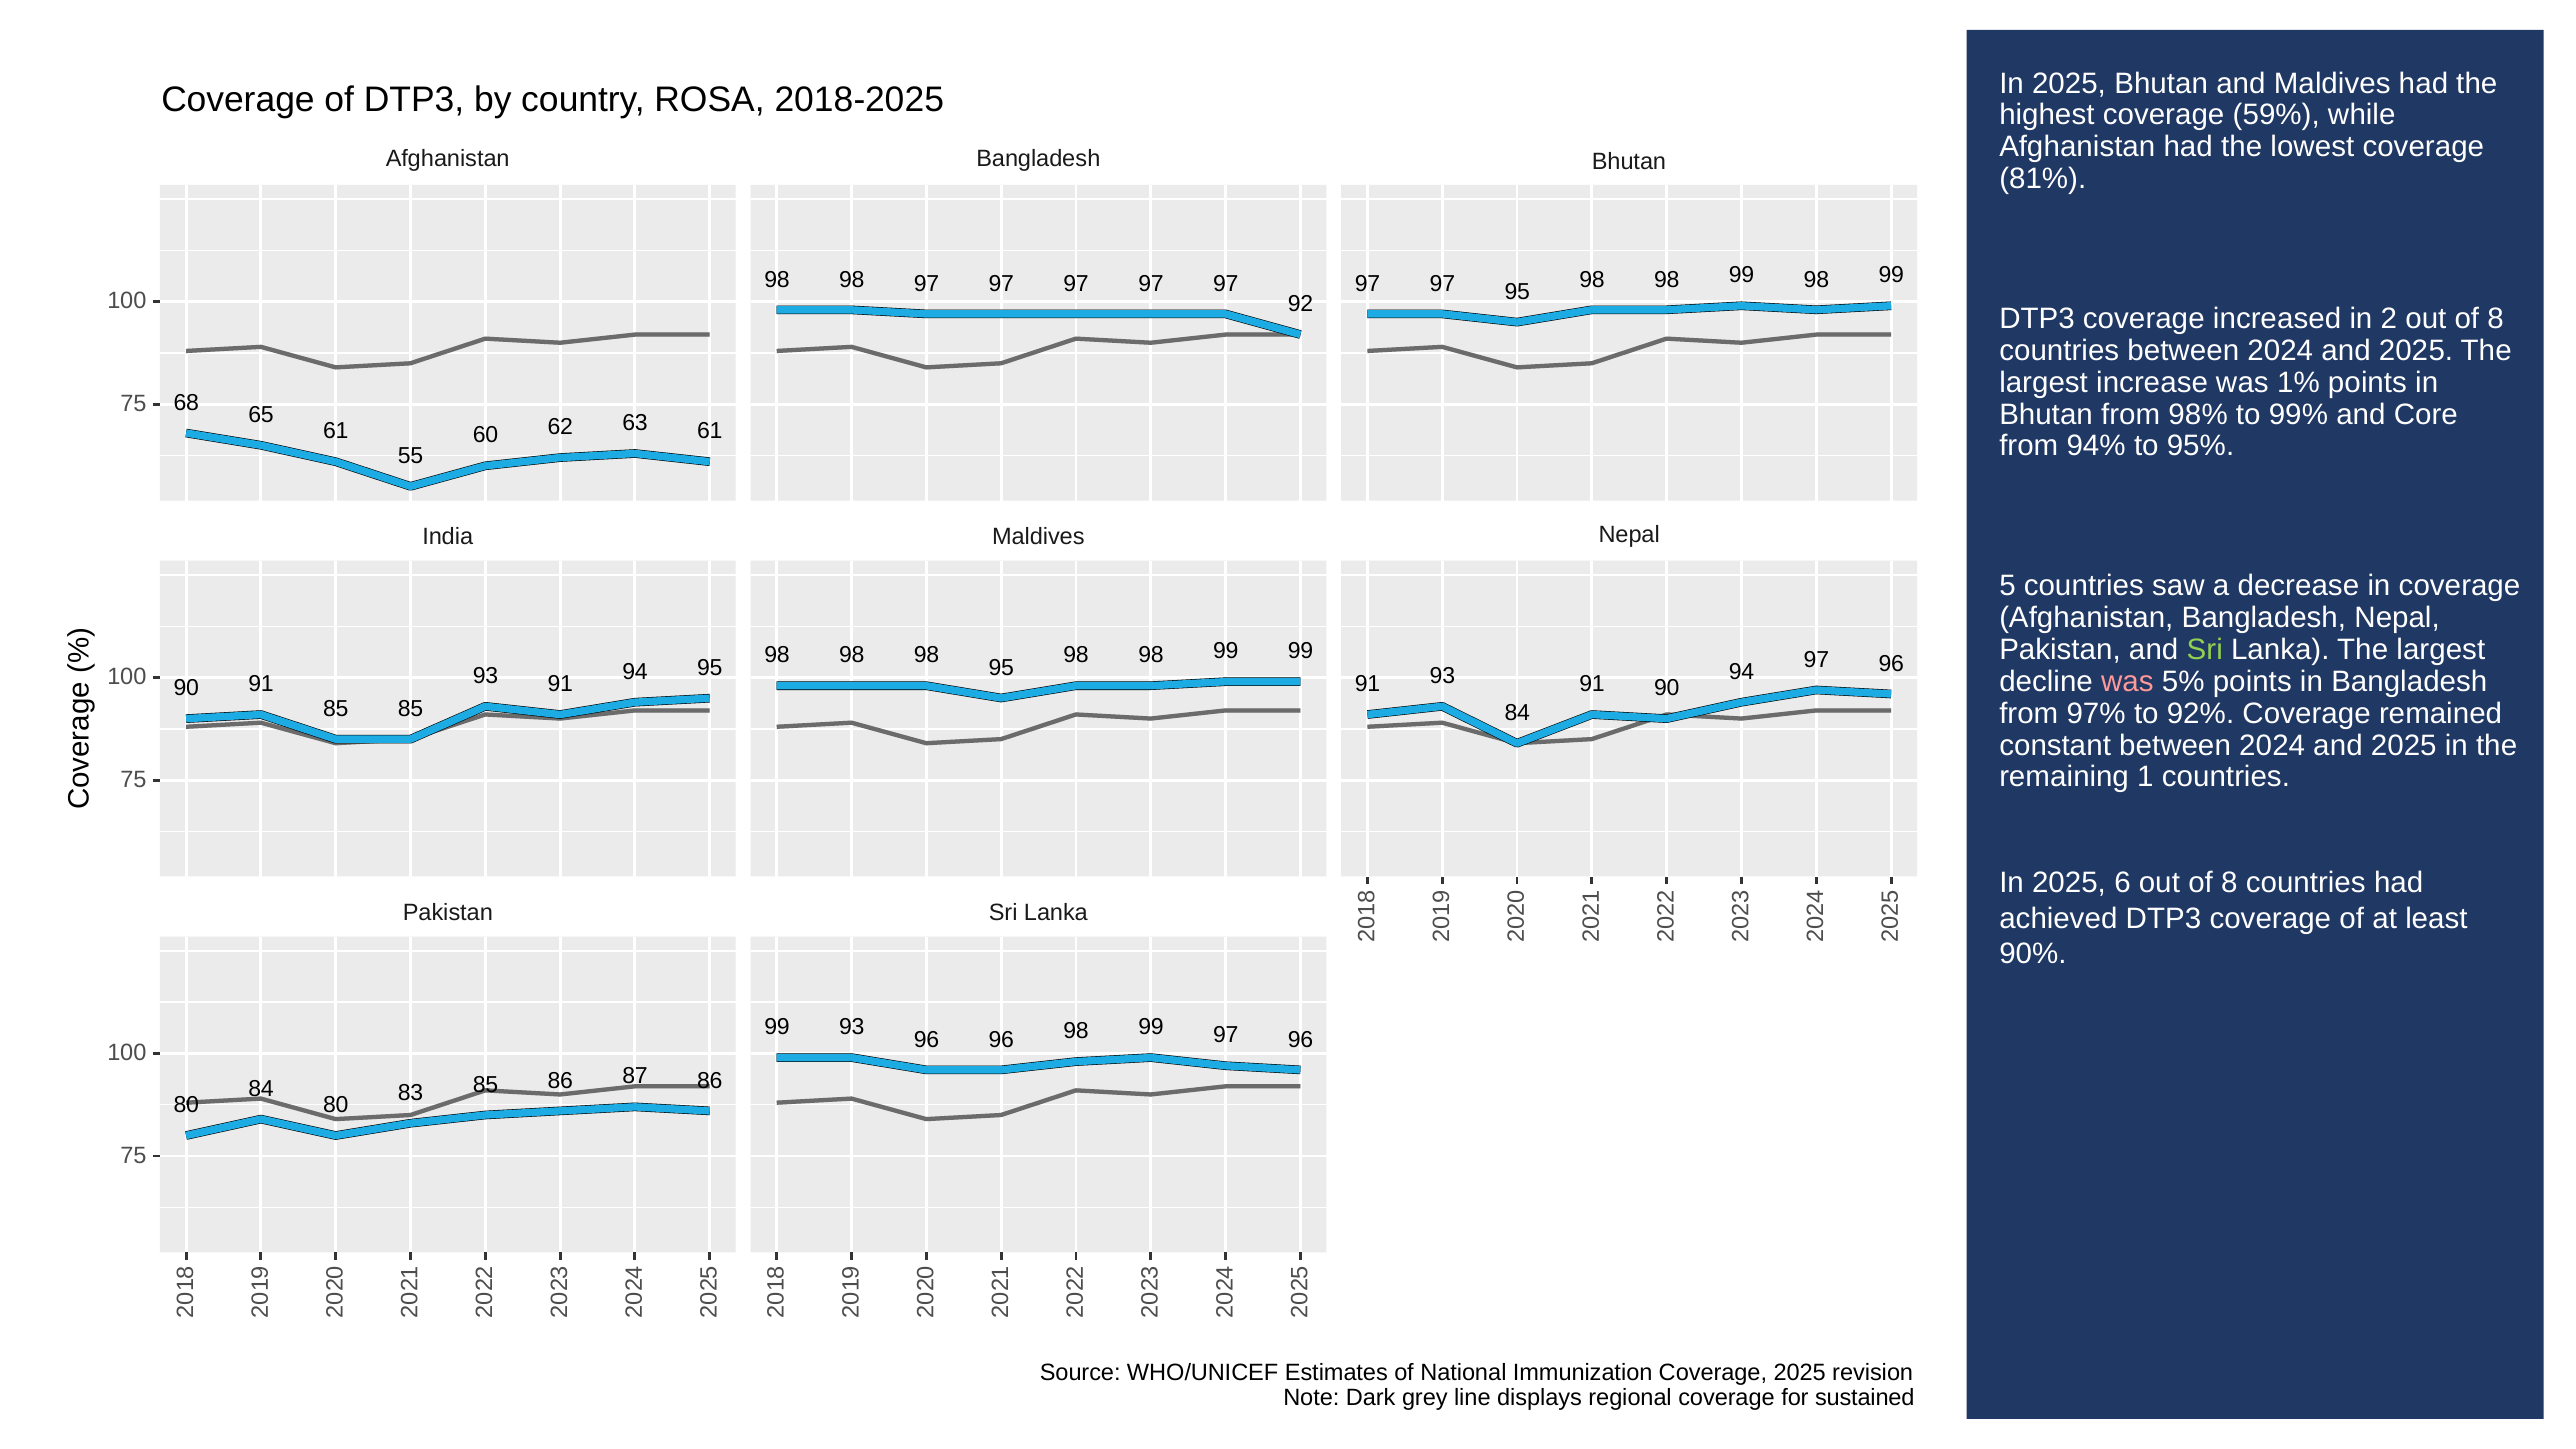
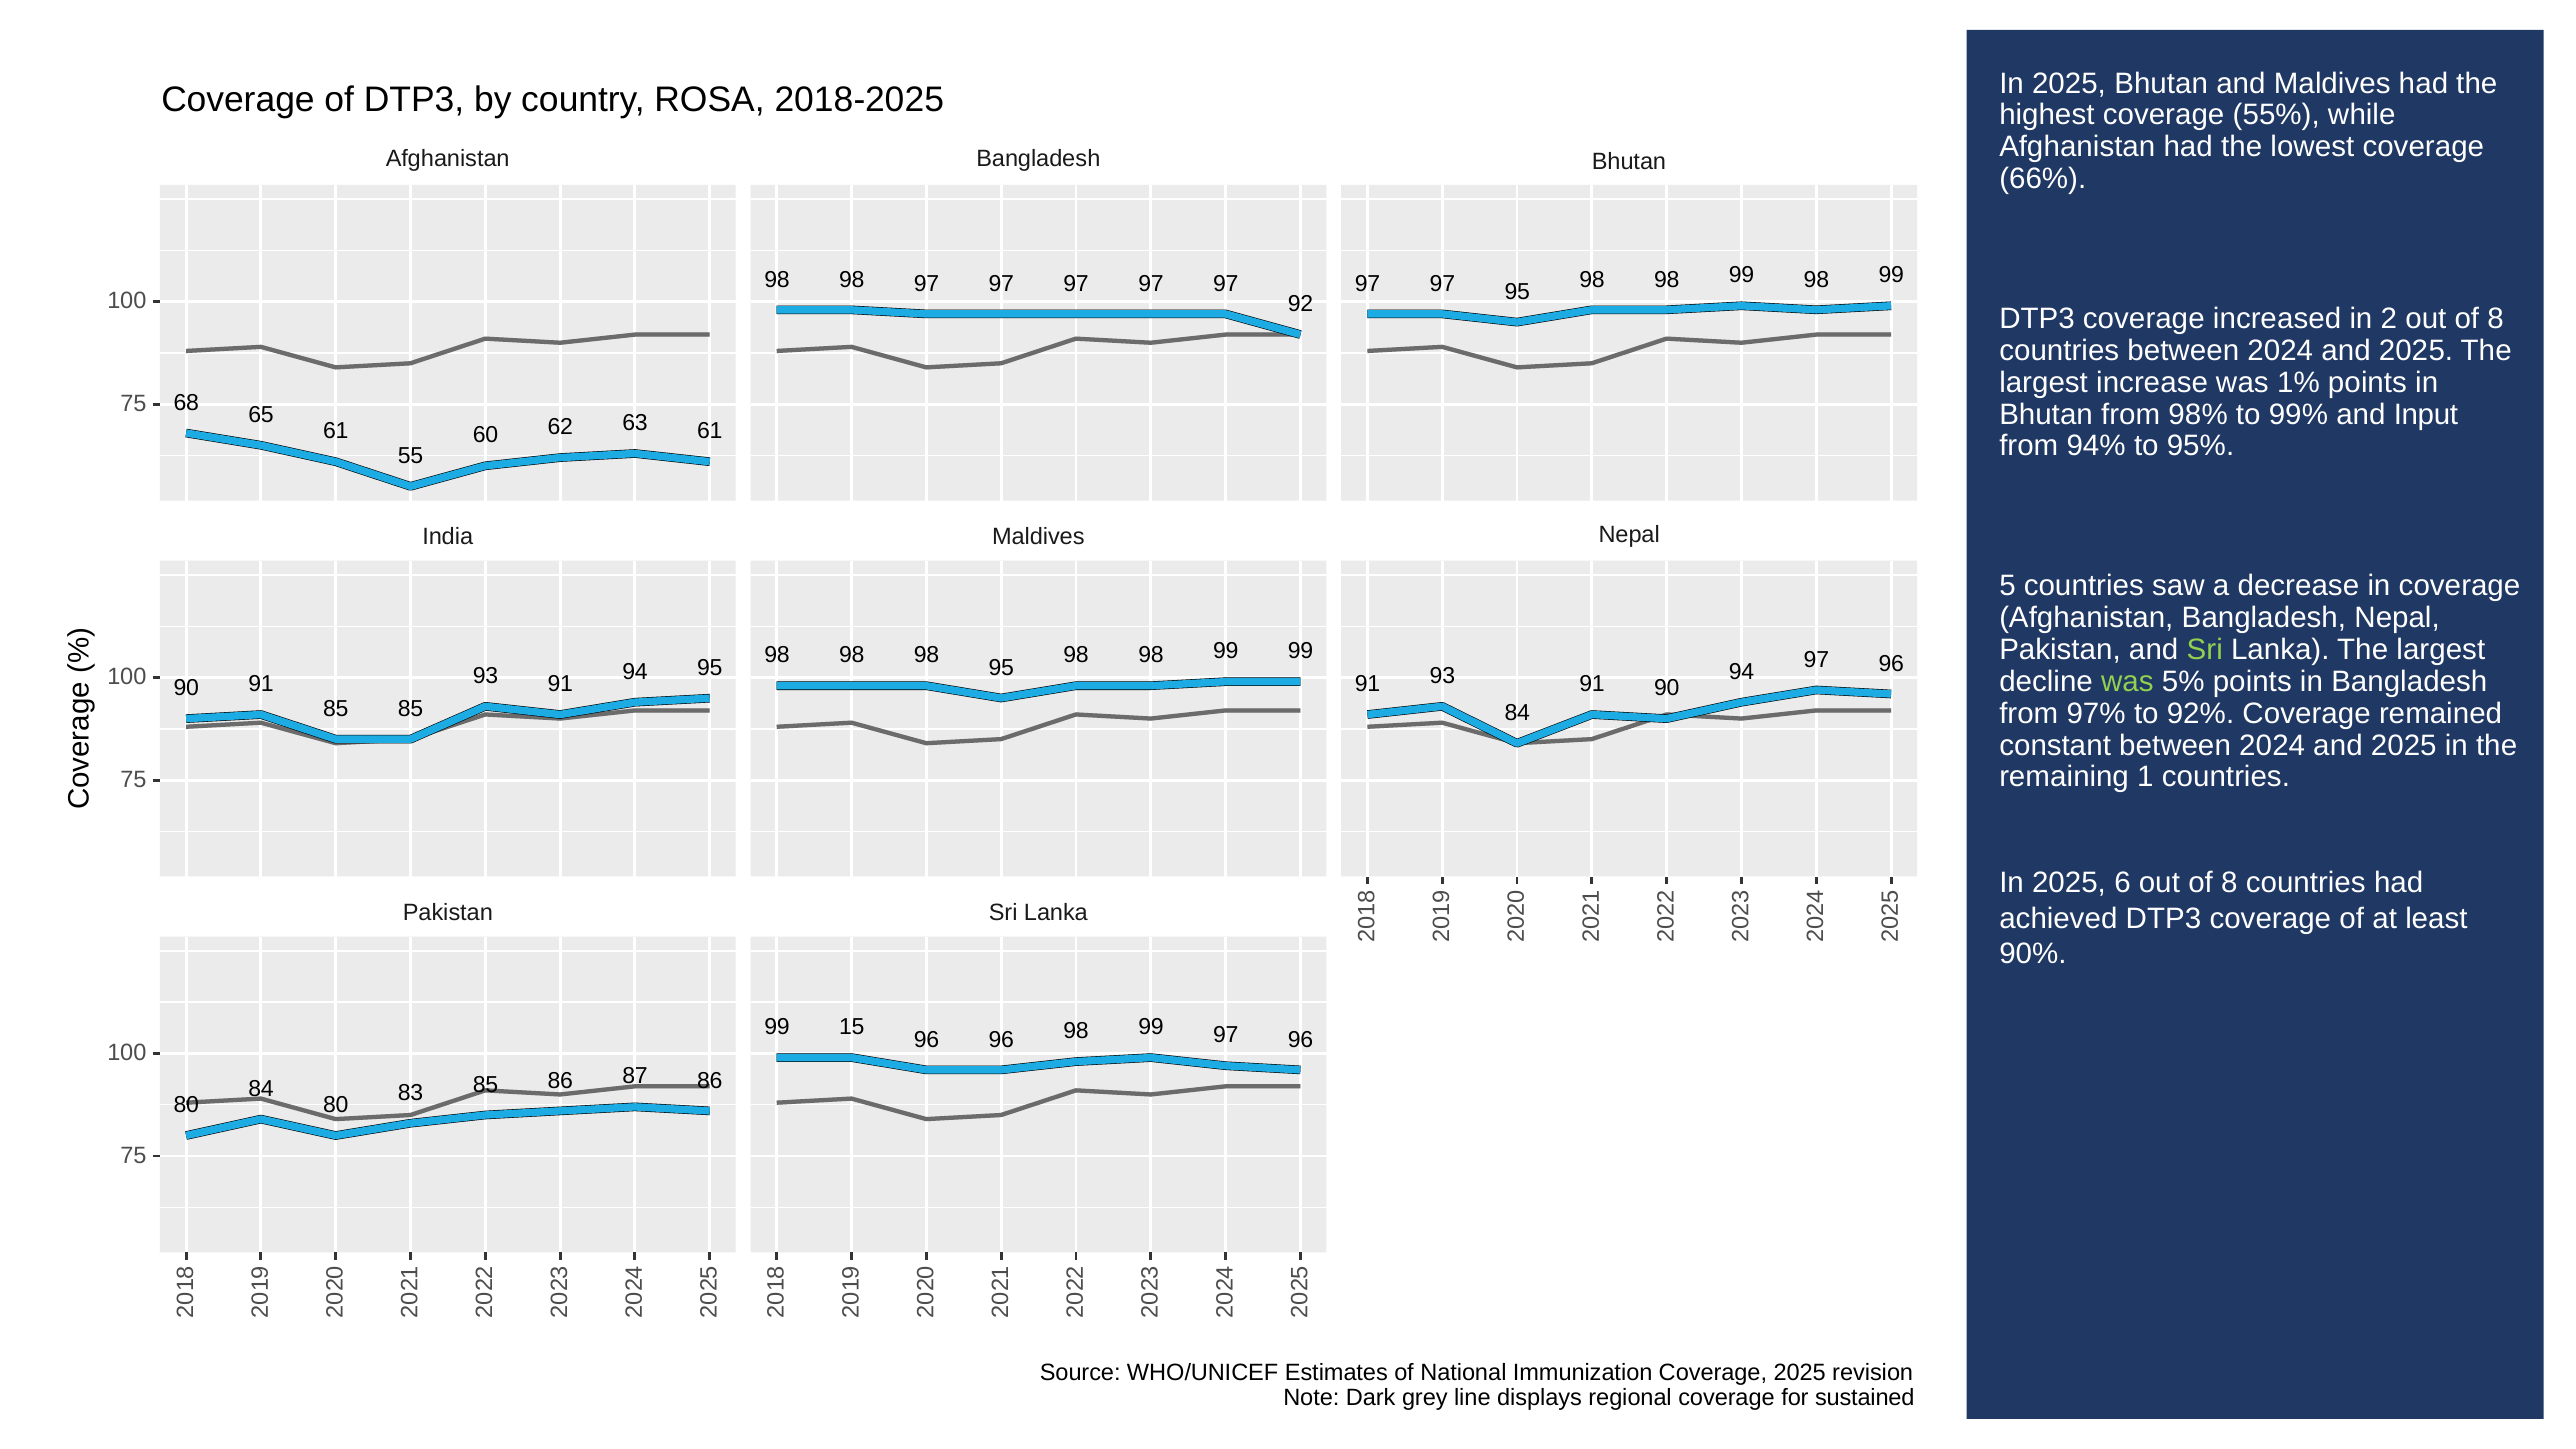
59%: 59% -> 55% (2276, 115)
81%: 81% -> 66% (2043, 179)
Core: Core -> Input (2426, 414)
was colour: pink -> light green (2127, 682)
99 93: 93 -> 15 (852, 1027)
